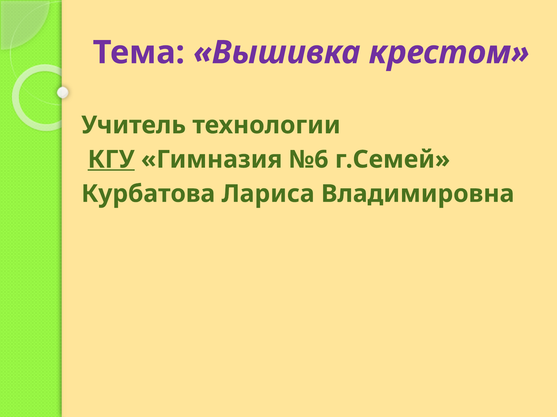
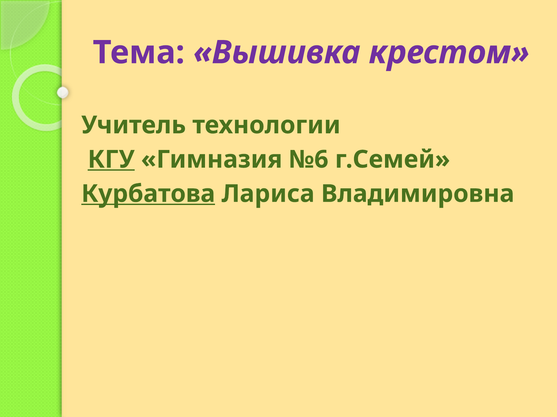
Курбатова underline: none -> present (148, 194)
